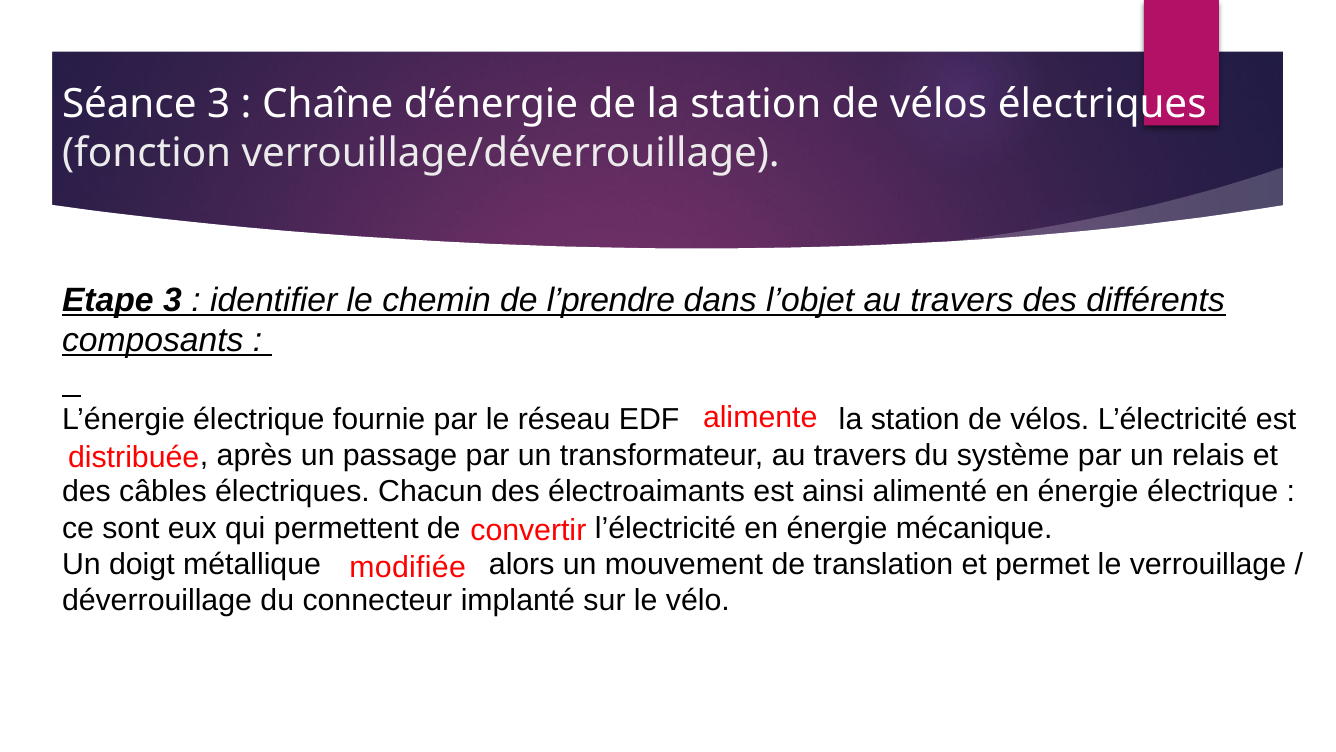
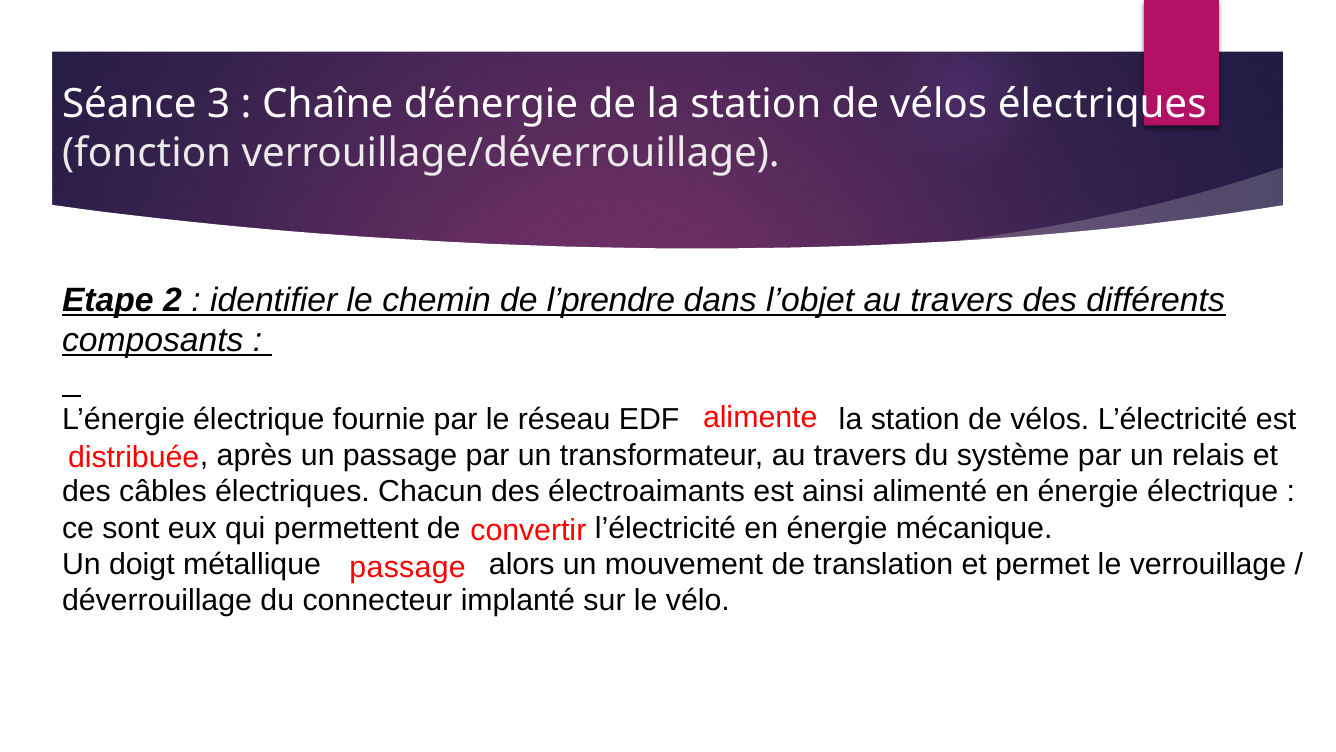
Etape 3: 3 -> 2 (172, 300)
modifiée: modifiée -> passage (408, 567)
